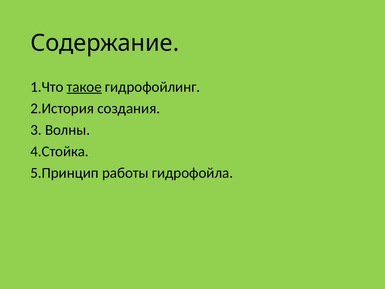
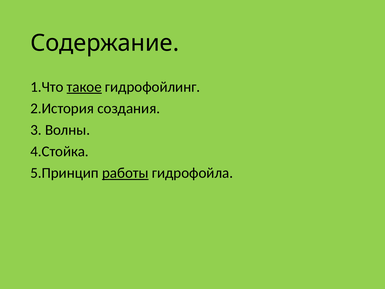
работы underline: none -> present (125, 173)
